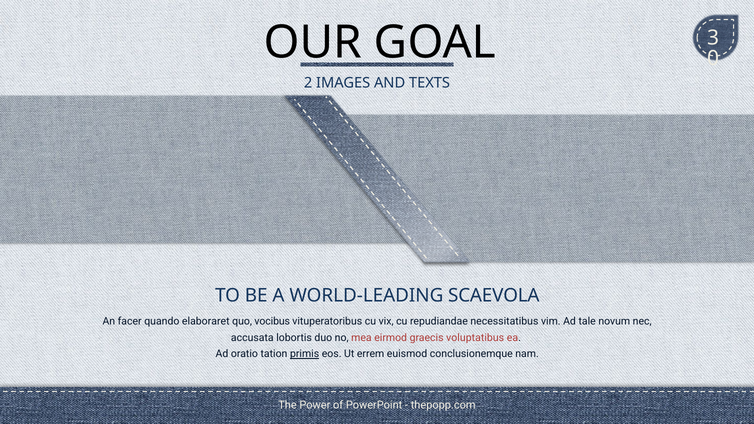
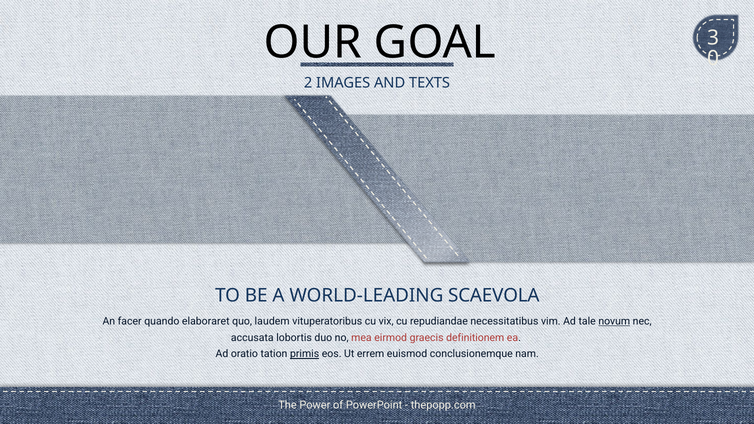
vocibus: vocibus -> laudem (272, 321)
novum underline: none -> present (614, 321)
voluptatibus: voluptatibus -> definitionem (475, 338)
